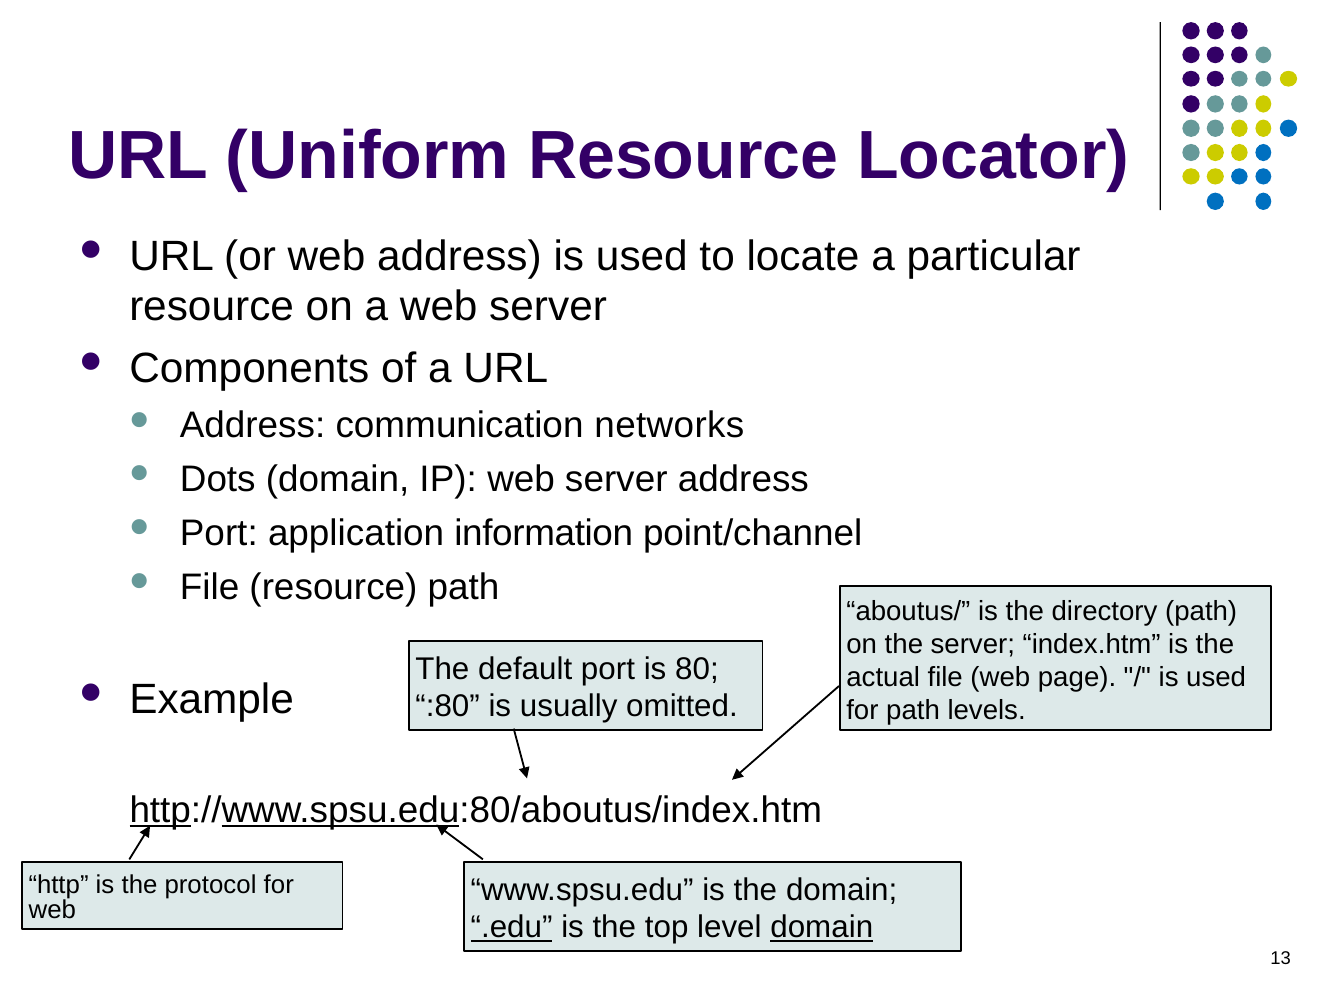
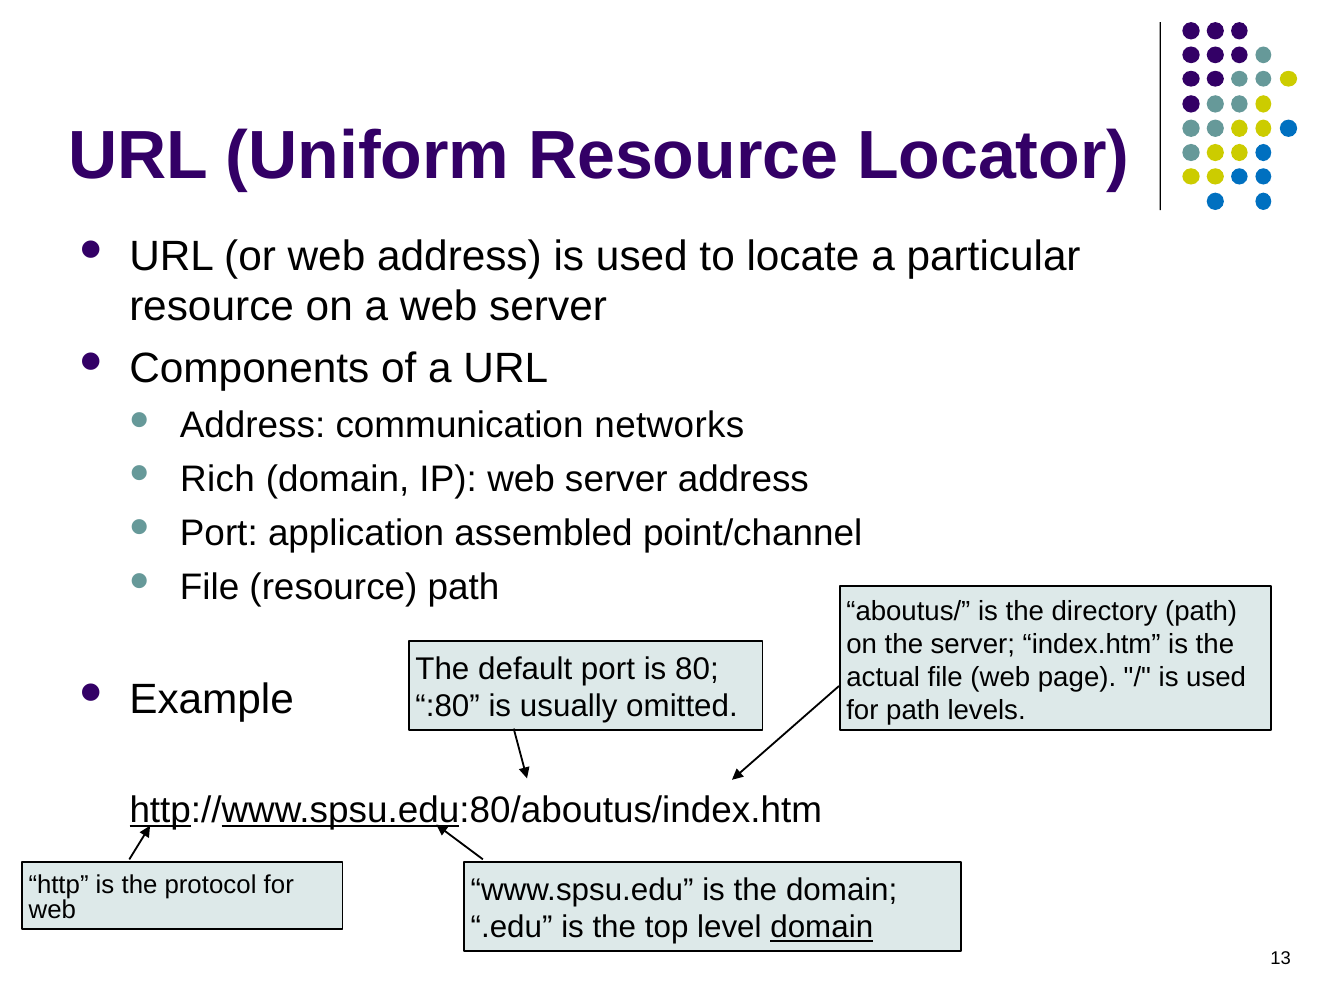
Dots: Dots -> Rich (218, 479)
information: information -> assembled (544, 533)
.edu underline: present -> none (512, 927)
